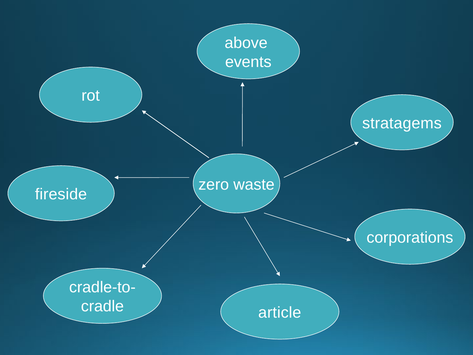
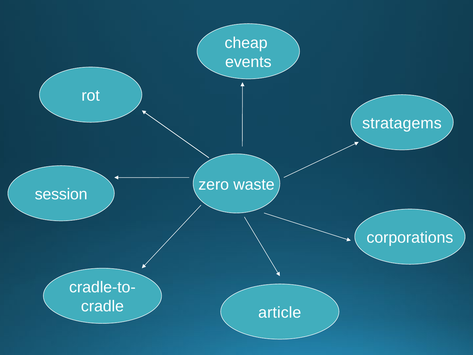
above: above -> cheap (246, 43)
fireside: fireside -> session (61, 194)
